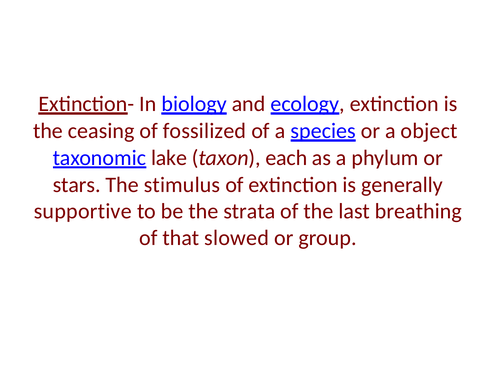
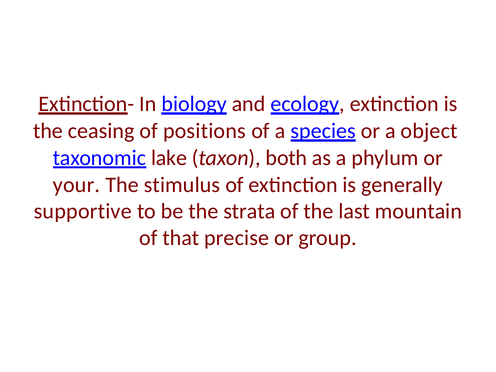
fossilized: fossilized -> positions (204, 131)
each: each -> both (286, 158)
stars: stars -> your (76, 185)
breathing: breathing -> mountain (418, 211)
slowed: slowed -> precise (237, 238)
